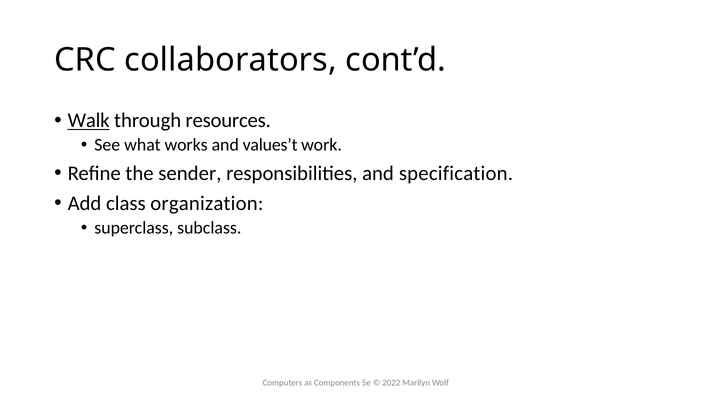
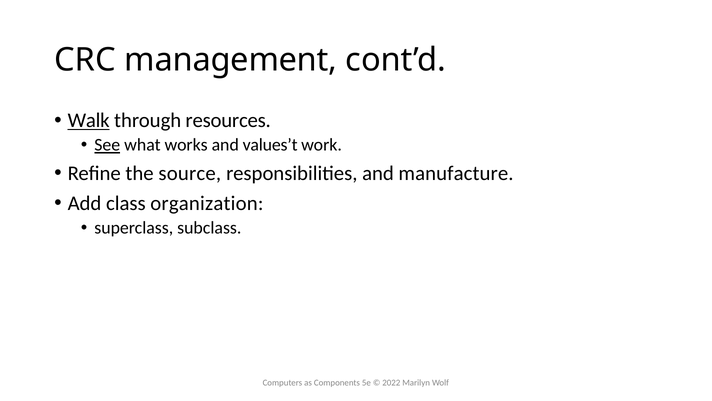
collaborators: collaborators -> management (231, 60)
See underline: none -> present (107, 145)
sender: sender -> source (190, 173)
specification: specification -> manufacture (456, 173)
